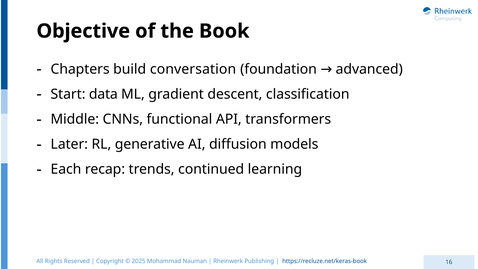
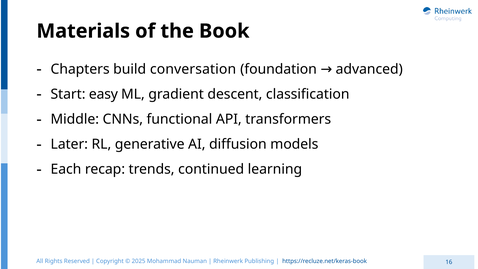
Objective: Objective -> Materials (83, 31)
data: data -> easy (103, 94)
